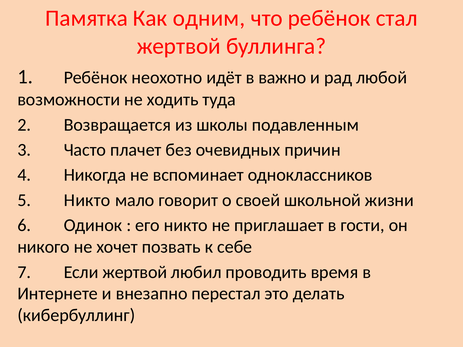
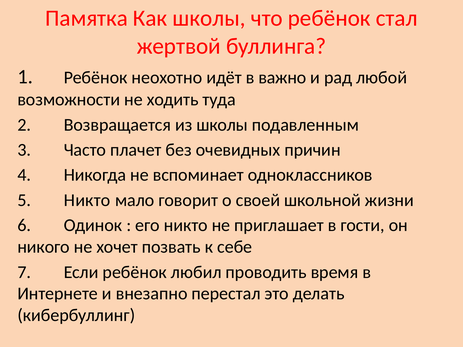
Как одним: одним -> школы (209, 18)
Если жертвой: жертвой -> ребёнок (135, 272)
